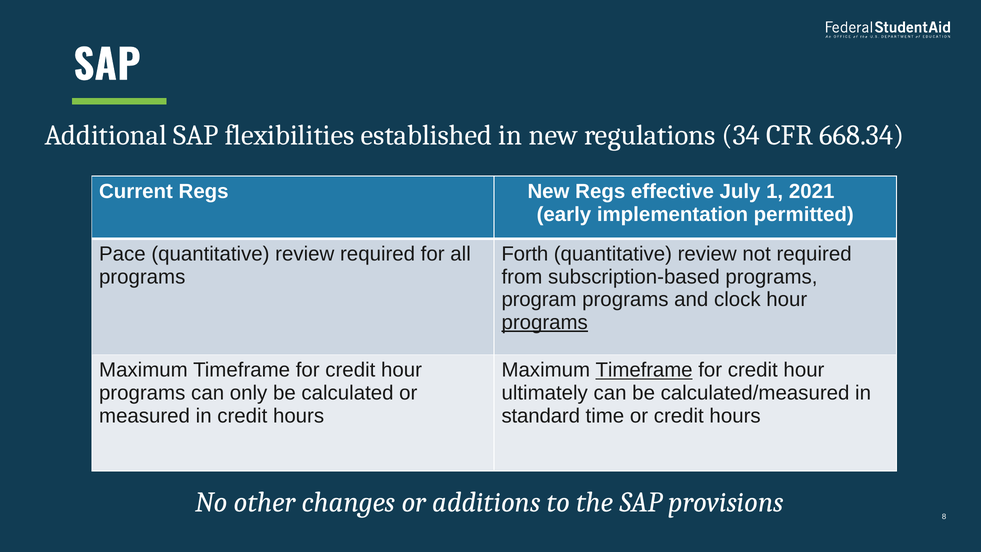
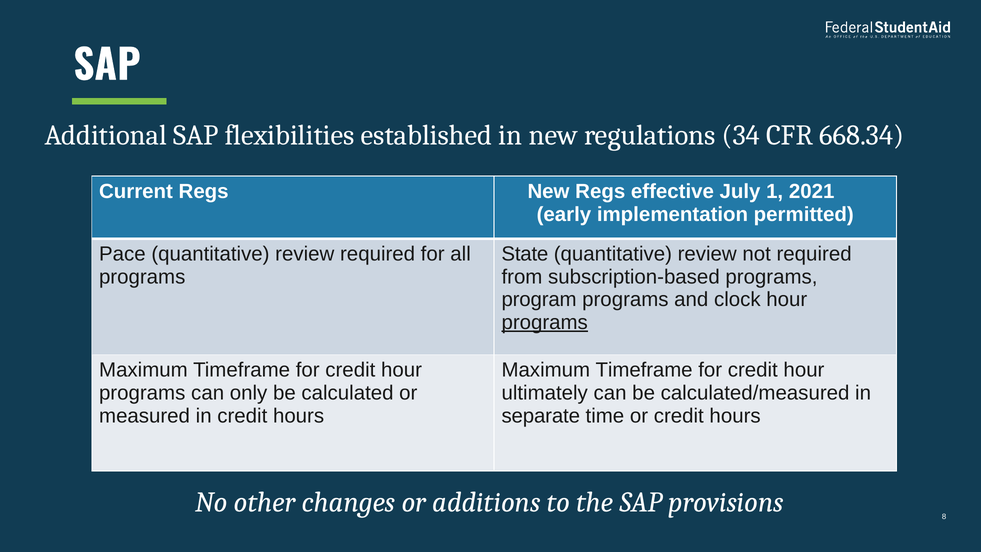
Forth: Forth -> State (525, 254)
Timeframe underline: present -> none (644, 370)
standard: standard -> separate (541, 416)
